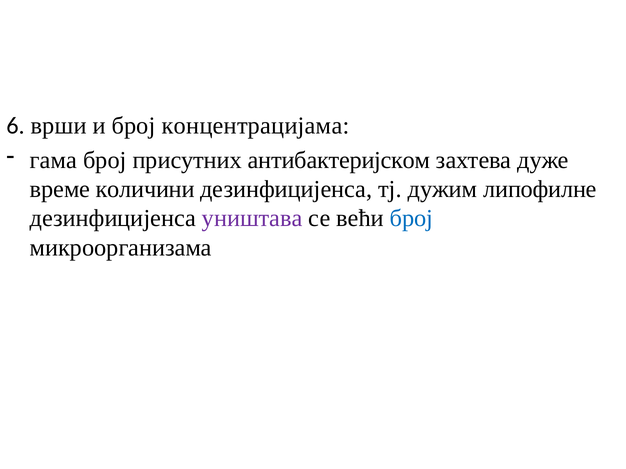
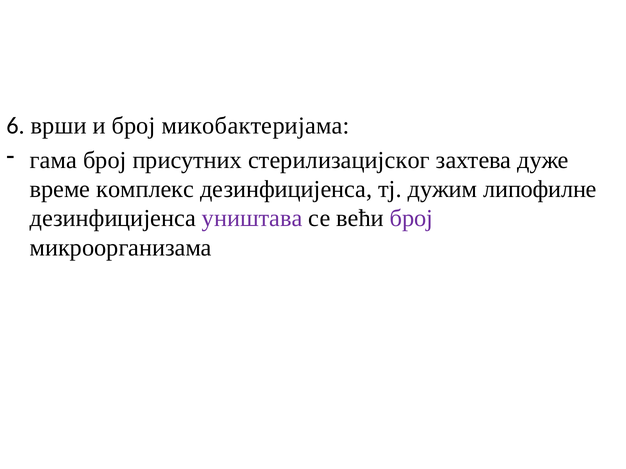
концентрацијама: концентрацијама -> микобактеријама (256, 126)
антибактеријском: антибактеријском -> стерилизацијског (339, 160)
количини: количини -> комплекс (145, 189)
број colour: blue -> purple (411, 219)
